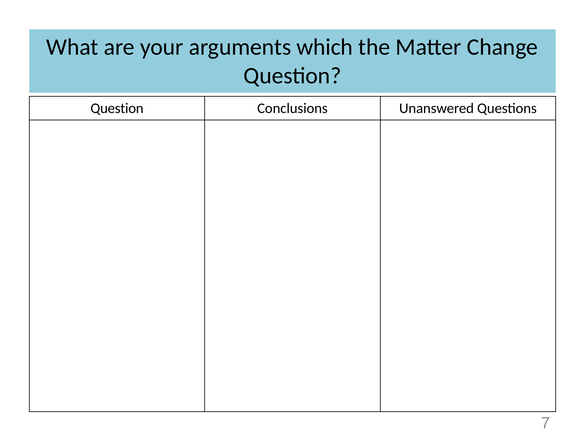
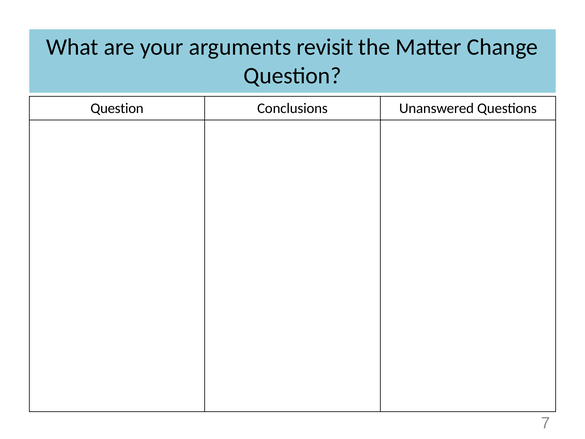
which: which -> revisit (325, 47)
